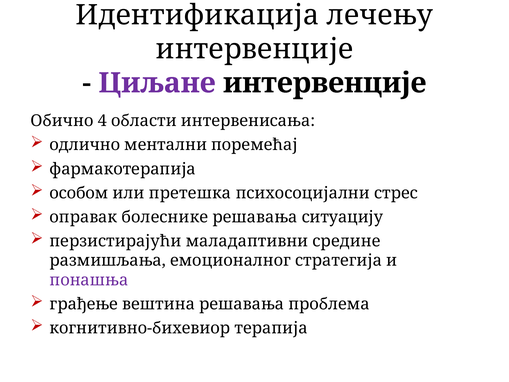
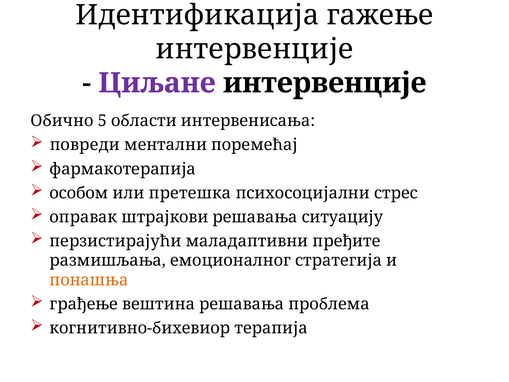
лечењу: лечењу -> гажење (380, 15)
4: 4 -> 5 (102, 121)
одлично: одлично -> повреди (85, 145)
болеснике: болеснике -> штрајкови (165, 217)
средине: средине -> пређите (347, 241)
понашња colour: purple -> orange (89, 280)
